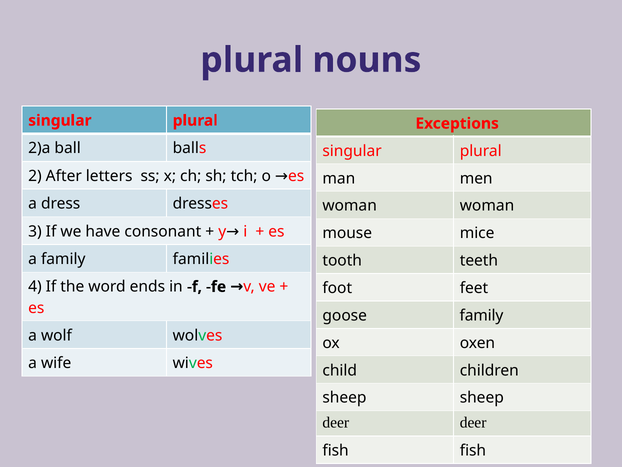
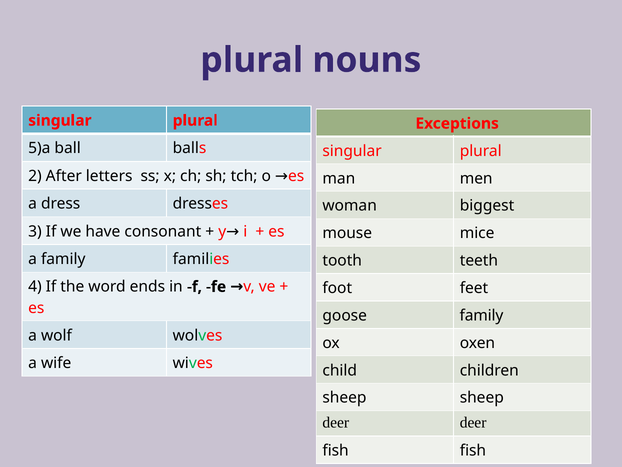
2)a: 2)a -> 5)a (39, 148)
woman woman: woman -> biggest (487, 206)
